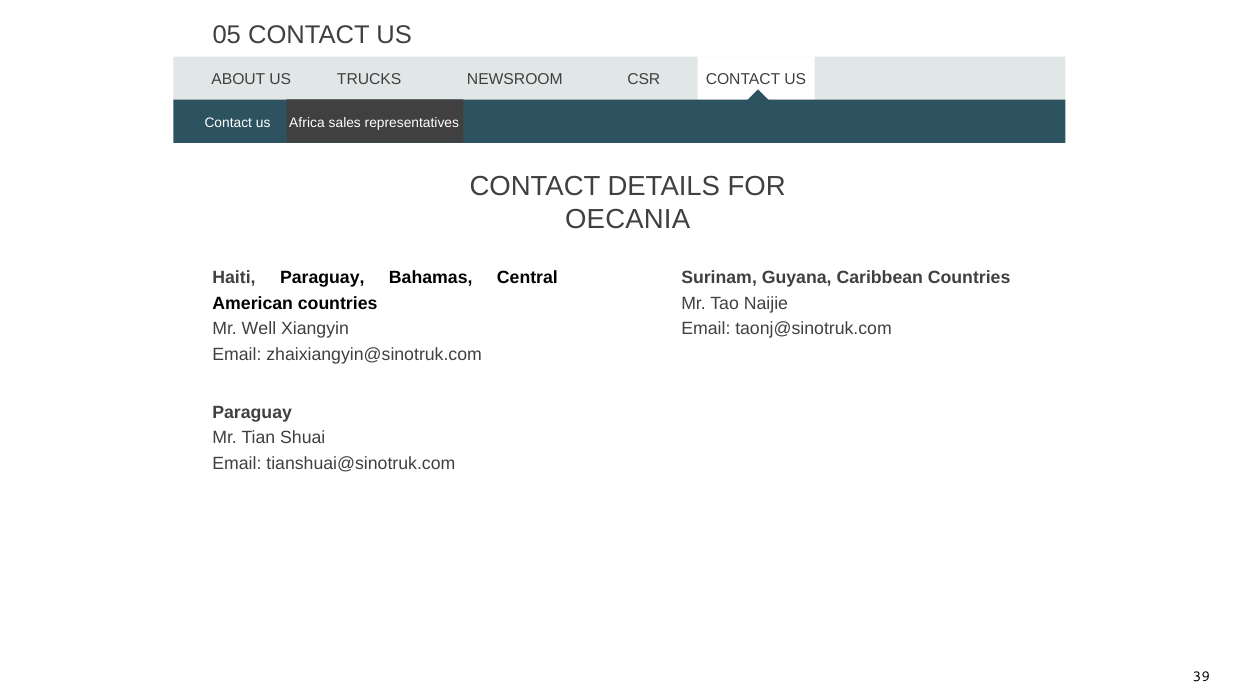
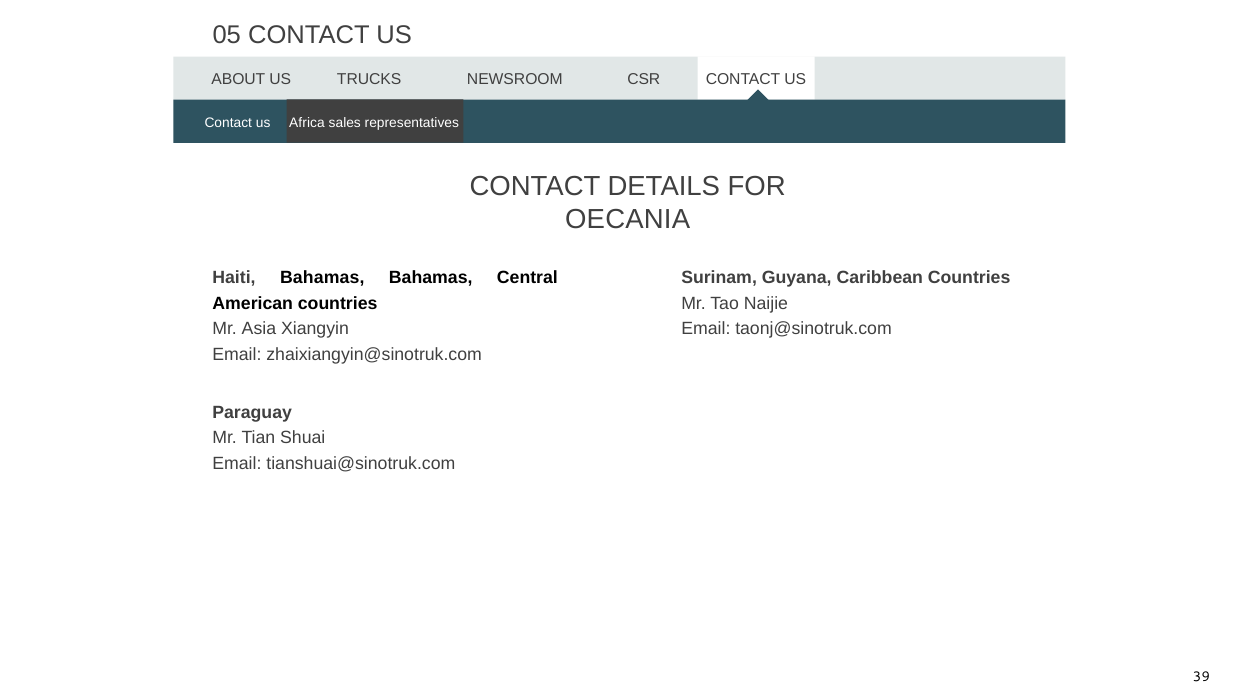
Haiti Paraguay: Paraguay -> Bahamas (322, 278)
Well: Well -> Asia (259, 329)
